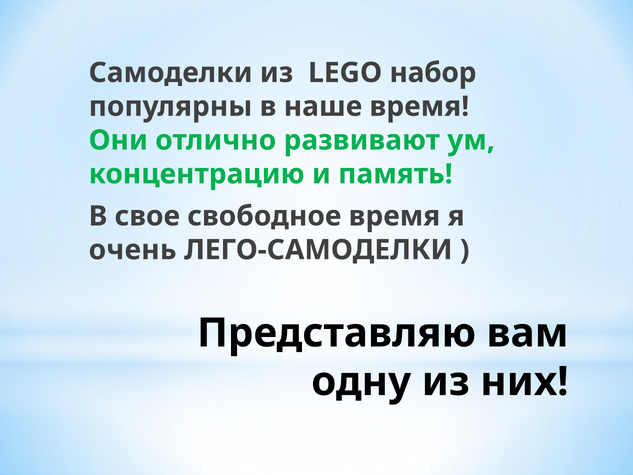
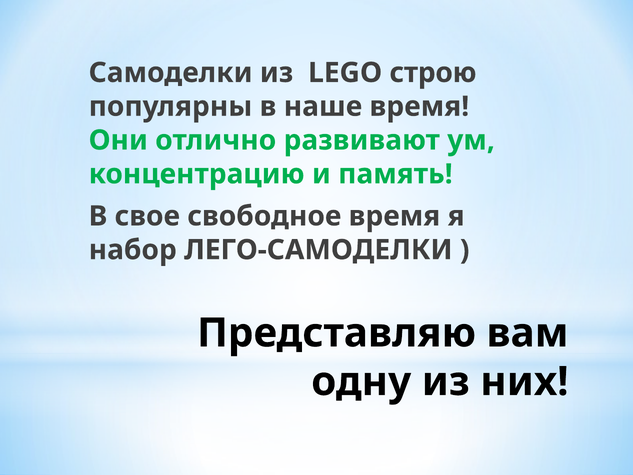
набор: набор -> строю (433, 73)
очень: очень -> набор (133, 250)
